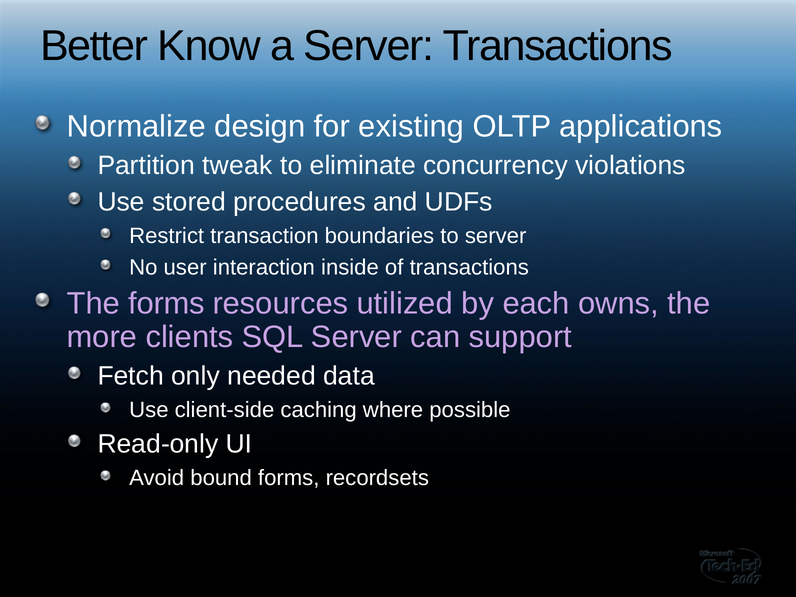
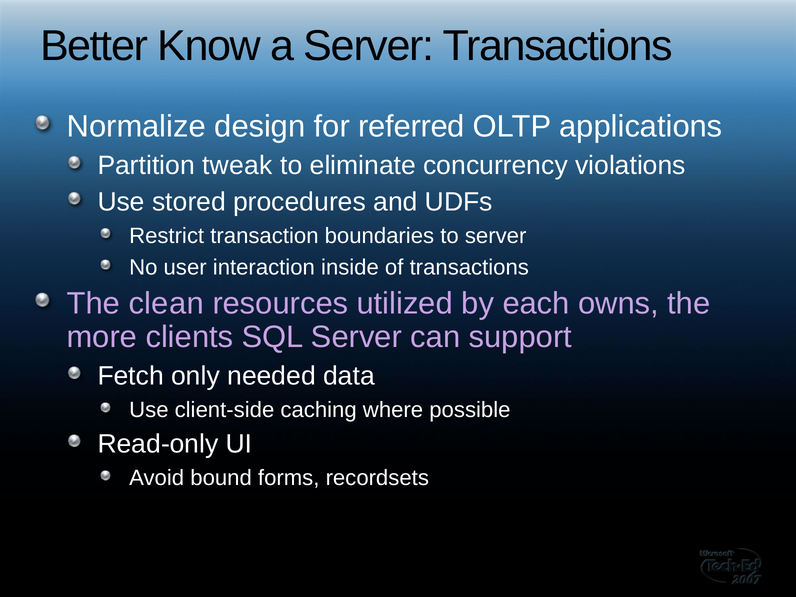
existing: existing -> referred (412, 127)
The forms: forms -> clean (166, 304)
